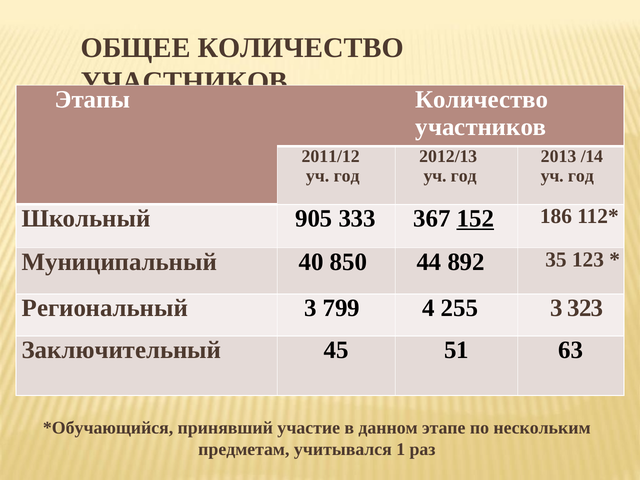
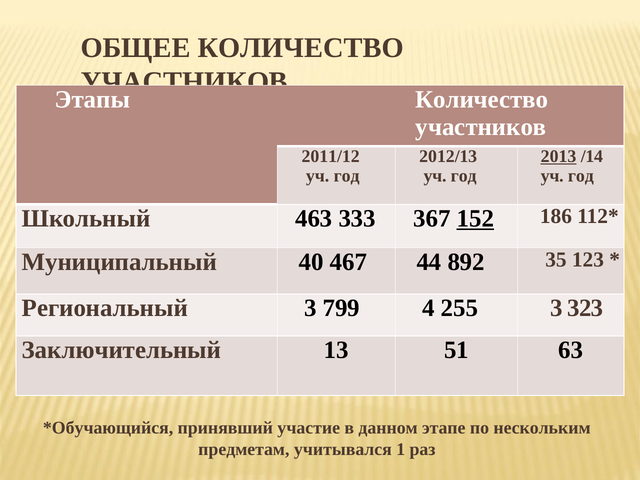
2013 underline: none -> present (559, 156)
905: 905 -> 463 (314, 218)
850: 850 -> 467 (348, 262)
45: 45 -> 13 (336, 350)
